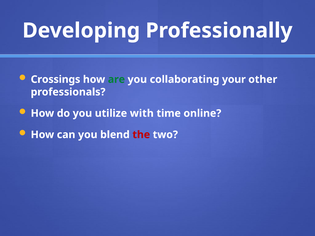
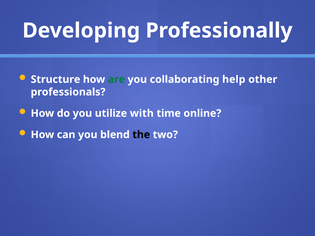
Crossings: Crossings -> Structure (55, 79)
your: your -> help (234, 79)
the colour: red -> black (141, 135)
